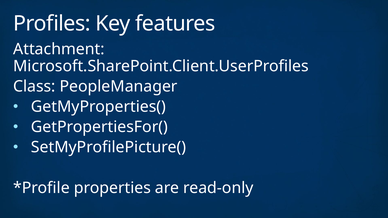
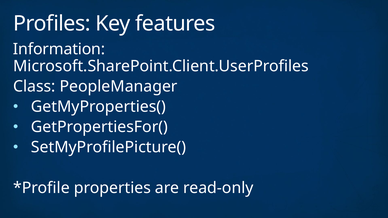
Attachment: Attachment -> Information (59, 49)
